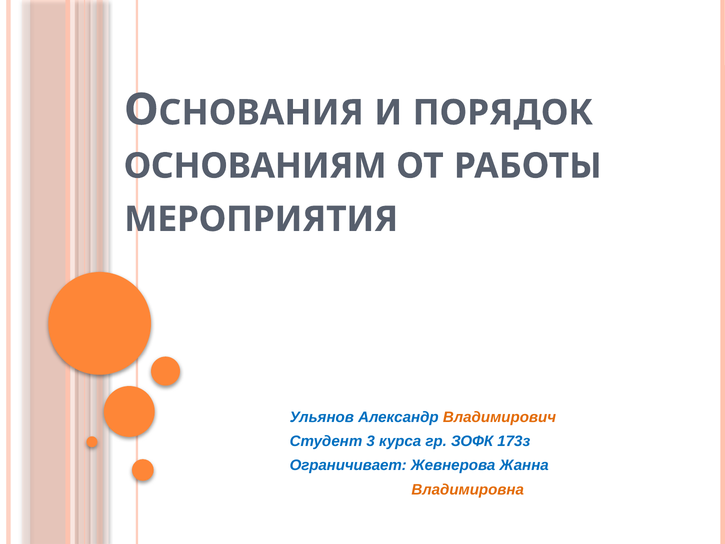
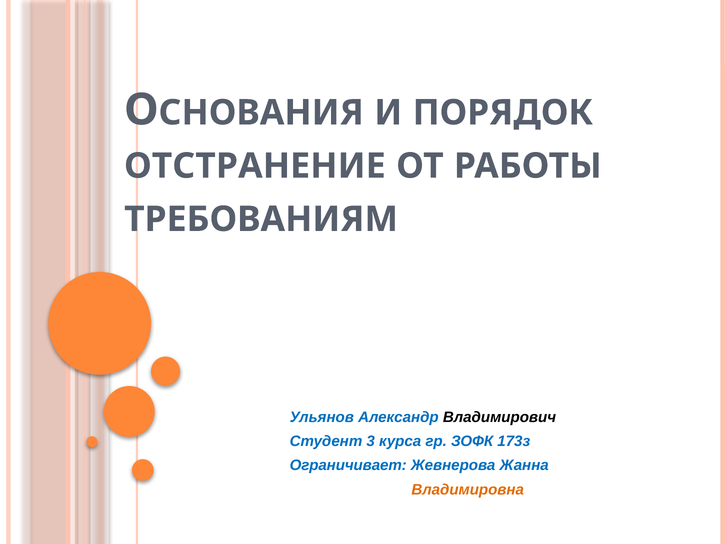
ОСНОВАНИЯМ: ОСНОВАНИЯМ -> ОТСТРАНЕНИЕ (255, 166)
МЕРОПРИЯТИЯ: МЕРОПРИЯТИЯ -> ТРЕБОВАНИЯМ (261, 219)
Владимирович colour: orange -> black (500, 417)
